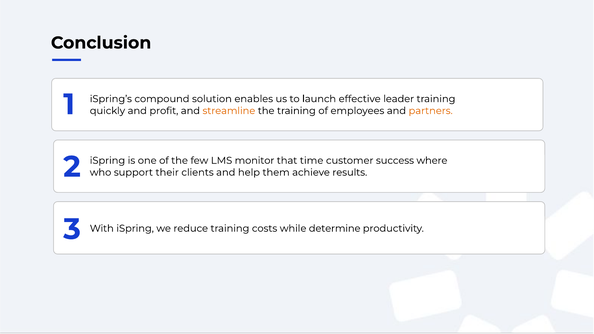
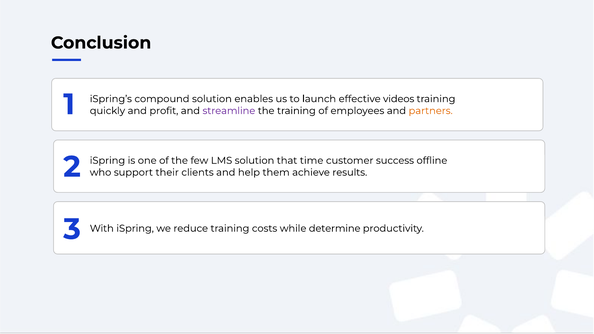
leader: leader -> videos (399, 99)
streamline colour: orange -> purple (229, 111)
LMS monitor: monitor -> solution (254, 161)
where: where -> offline (432, 161)
